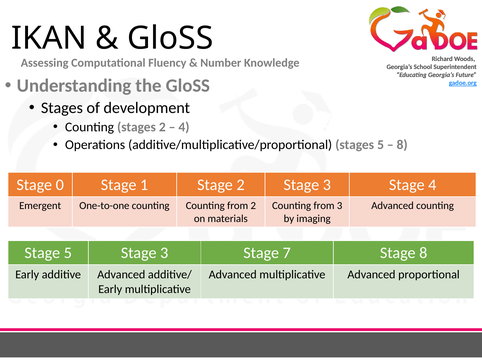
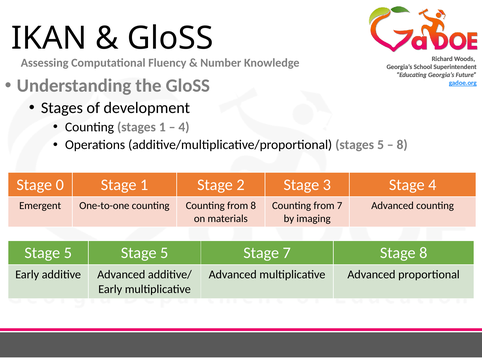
stages 2: 2 -> 1 (162, 127)
from 2: 2 -> 8 (253, 206)
from 3: 3 -> 7 (340, 206)
5 Stage 3: 3 -> 5 (164, 253)
